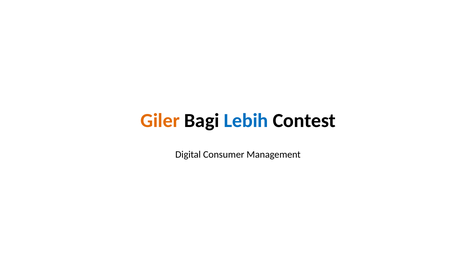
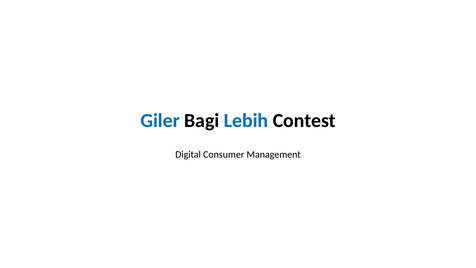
Giler colour: orange -> blue (160, 121)
